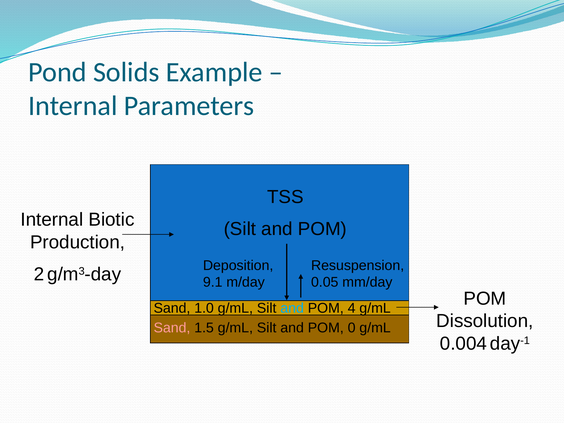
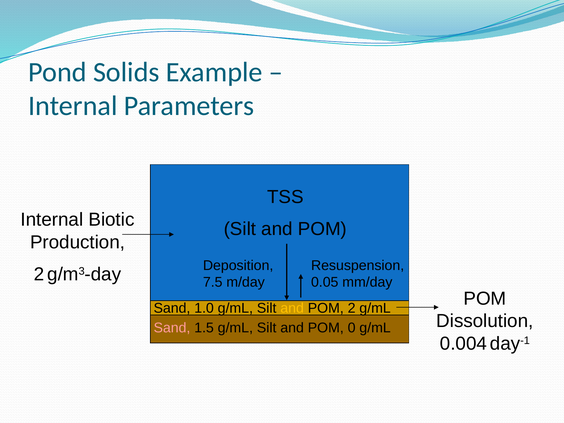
9.1: 9.1 -> 7.5 (213, 282)
and colour: light blue -> yellow (292, 308)
POM 4: 4 -> 2 (352, 308)
